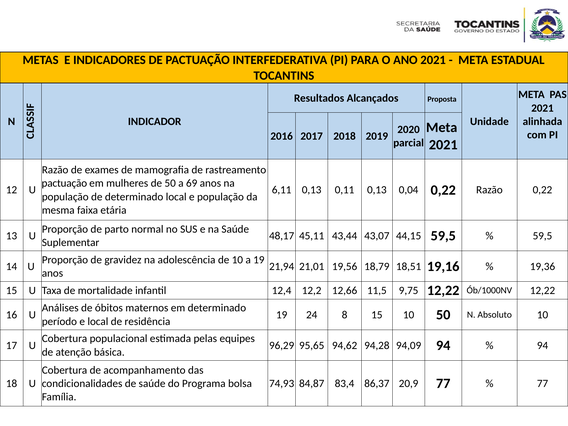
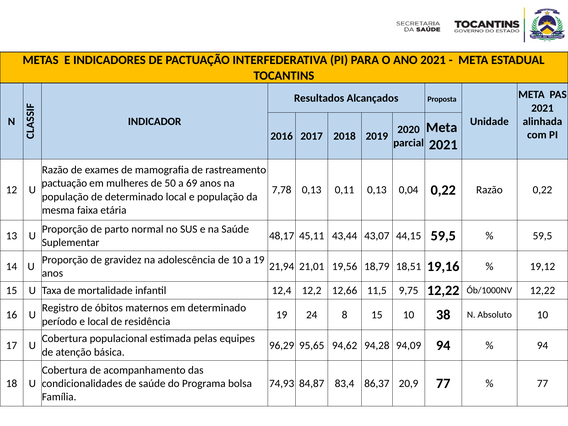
6,11: 6,11 -> 7,78 (282, 190)
19,36: 19,36 -> 19,12 (543, 266)
Análises: Análises -> Registro (60, 308)
10 50: 50 -> 38 (443, 315)
